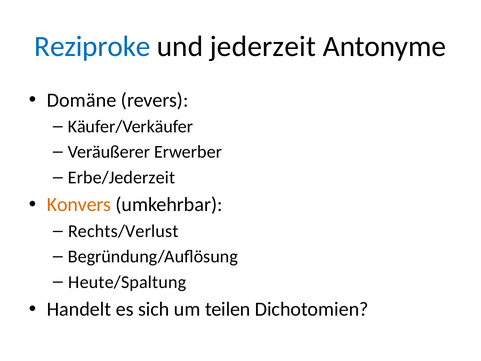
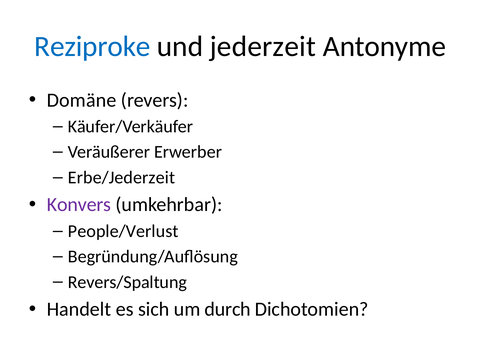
Konvers colour: orange -> purple (79, 205)
Rechts/Verlust: Rechts/Verlust -> People/Verlust (123, 231)
Heute/Spaltung: Heute/Spaltung -> Revers/Spaltung (127, 282)
teilen: teilen -> durch (228, 309)
